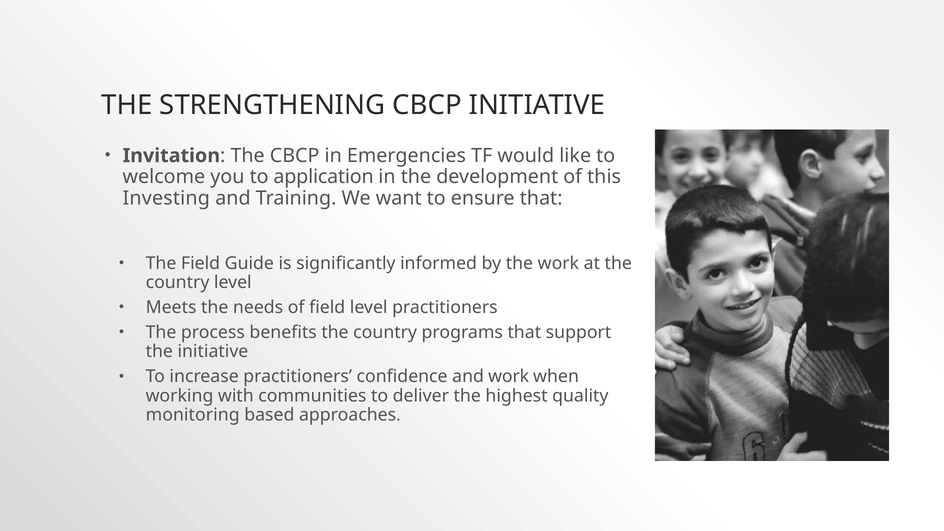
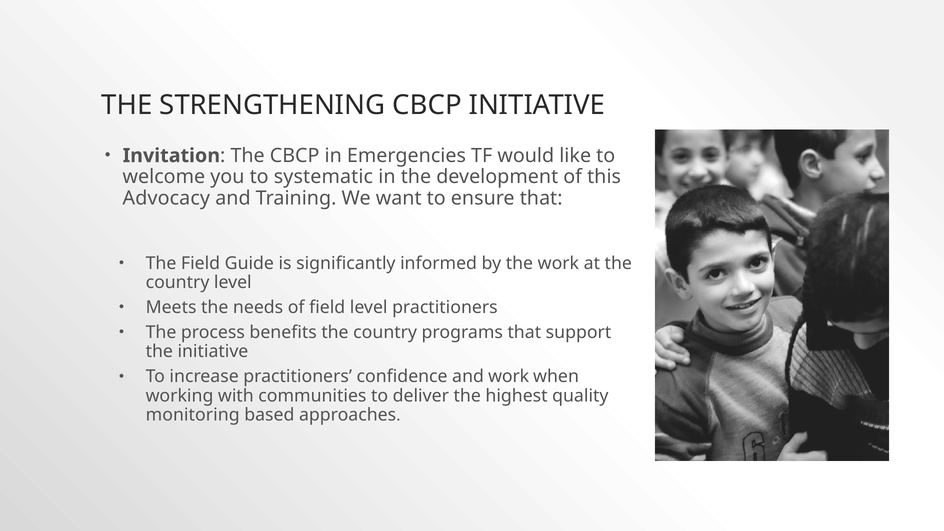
application: application -> systematic (323, 177)
Investing: Investing -> Advocacy (166, 198)
